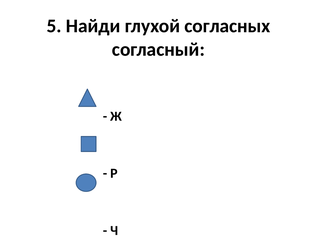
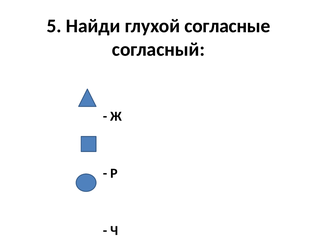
согласных: согласных -> согласные (227, 26)
